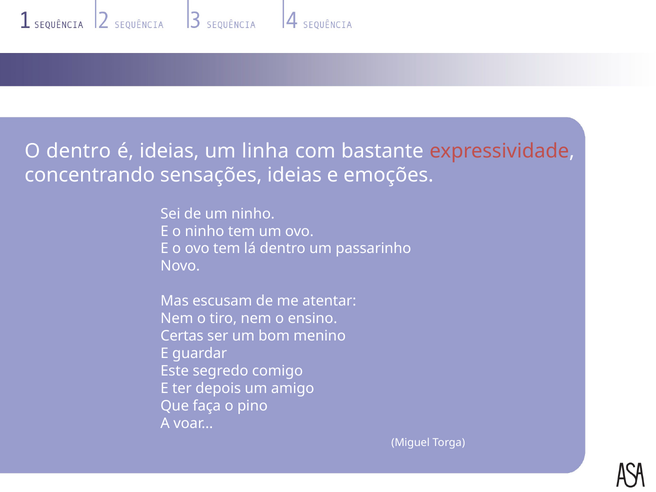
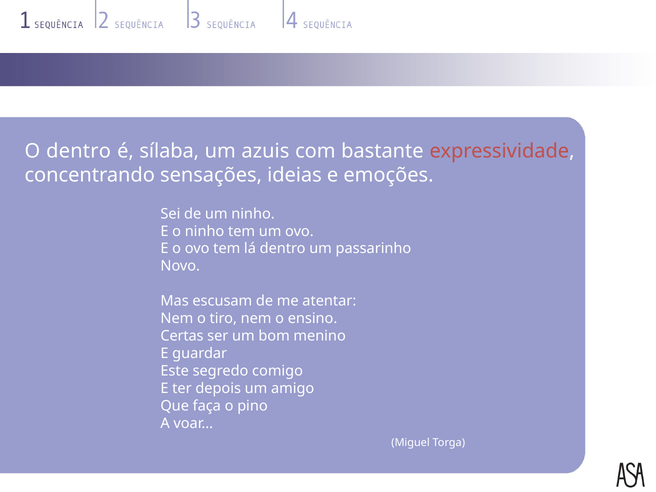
é ideias: ideias -> sílaba (169, 151)
linha: linha -> azuis (265, 151)
